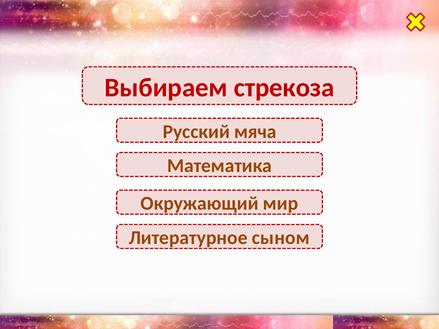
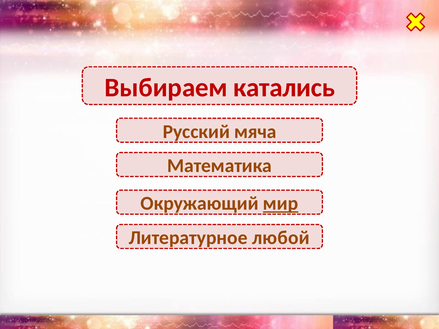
стрекоза: стрекоза -> катались (284, 88)
мир underline: none -> present (281, 204)
сыном: сыном -> любой (281, 238)
